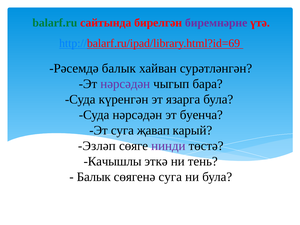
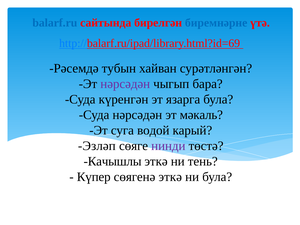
balarf.ru colour: green -> blue (55, 23)
биремнәрне colour: purple -> blue (216, 23)
Рәсемдә балык: балык -> тубын (119, 68)
буенча: буенча -> мәкаль (201, 115)
җавап: җавап -> водой (153, 130)
Балык: Балык -> Күпер (94, 177)
сөягенә суга: суга -> эткә (170, 177)
